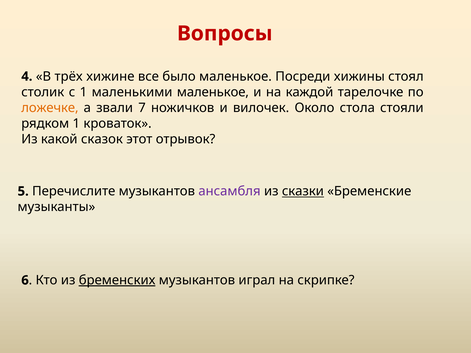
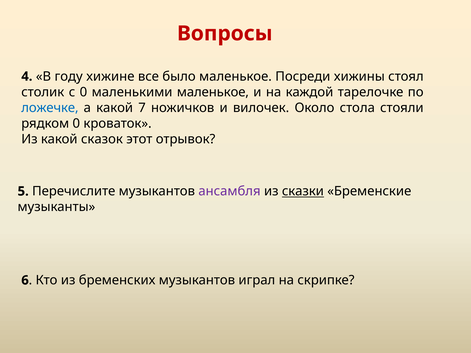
трёх: трёх -> году (69, 76)
с 1: 1 -> 0 (83, 92)
ложечке colour: orange -> blue (50, 108)
а звали: звали -> какой (115, 108)
рядком 1: 1 -> 0 (76, 124)
бременских underline: present -> none (117, 280)
